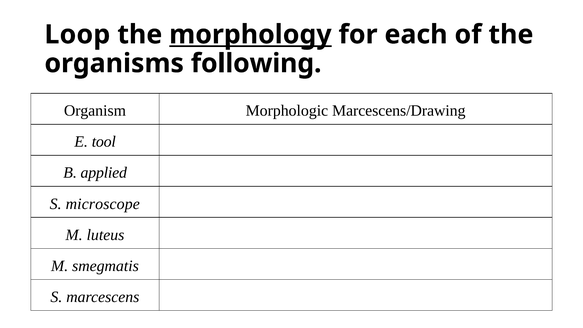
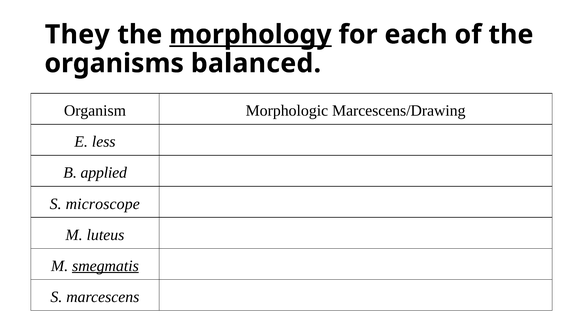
Loop: Loop -> They (77, 35)
following: following -> balanced (256, 63)
tool: tool -> less (104, 142)
smegmatis underline: none -> present (105, 266)
